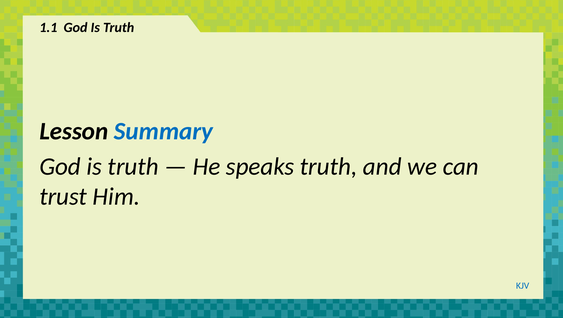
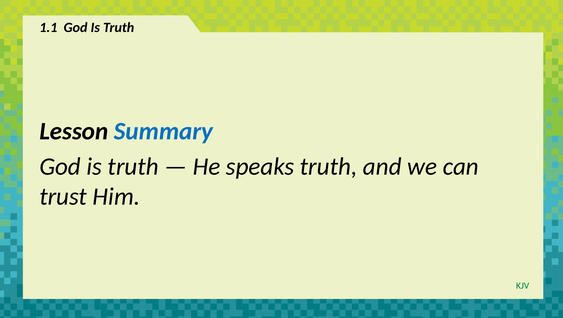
KJV colour: blue -> green (523, 285)
